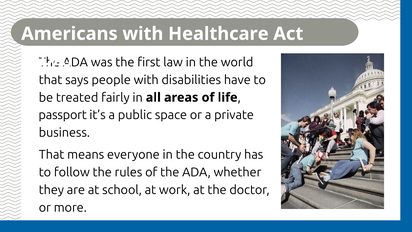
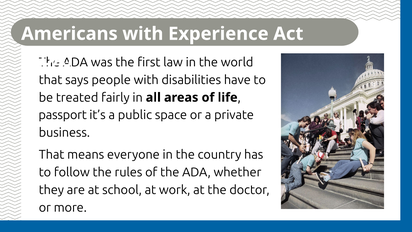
Healthcare: Healthcare -> Experience (218, 34)
